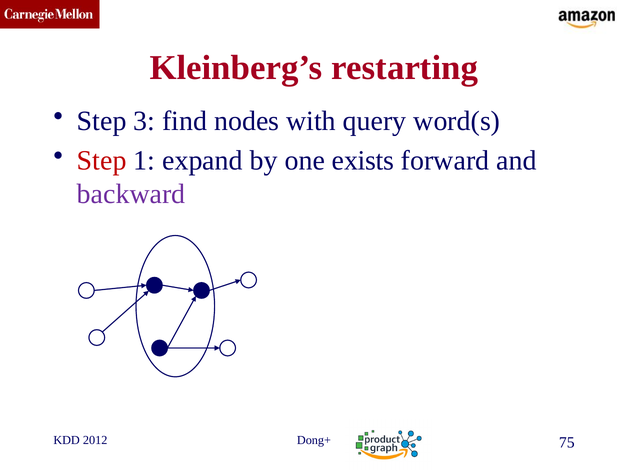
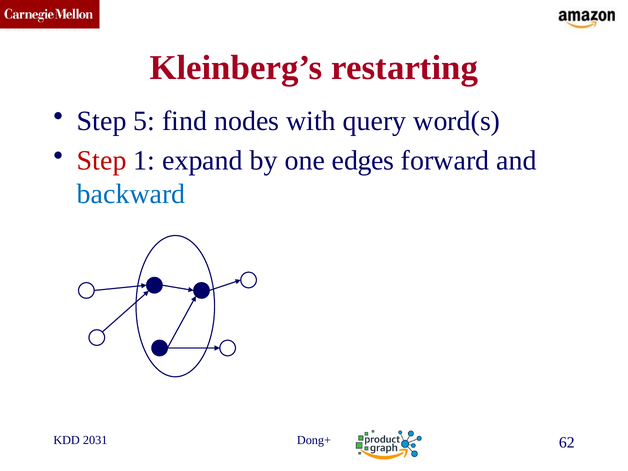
3: 3 -> 5 (144, 121)
exists: exists -> edges (363, 160)
backward colour: purple -> blue (131, 194)
2012: 2012 -> 2031 (95, 440)
75: 75 -> 62 (567, 443)
